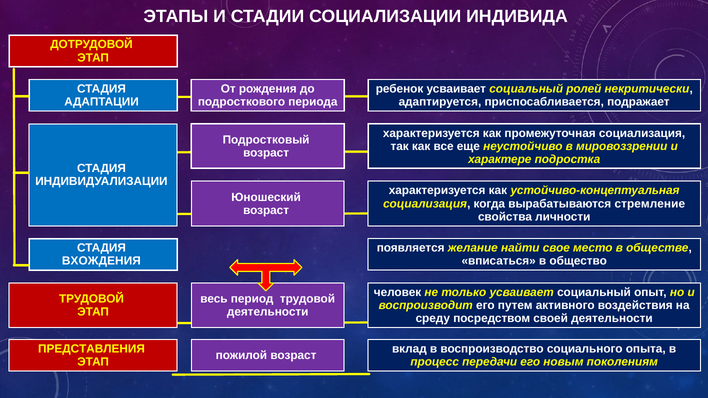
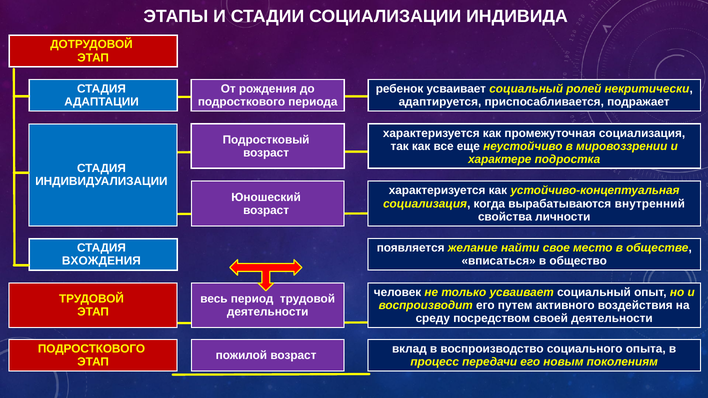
стремление: стремление -> внутренний (650, 204)
ПРЕДСТАВЛЕНИЯ: ПРЕДСТАВЛЕНИЯ -> ПОДРОСТКОВОГО (92, 349)
